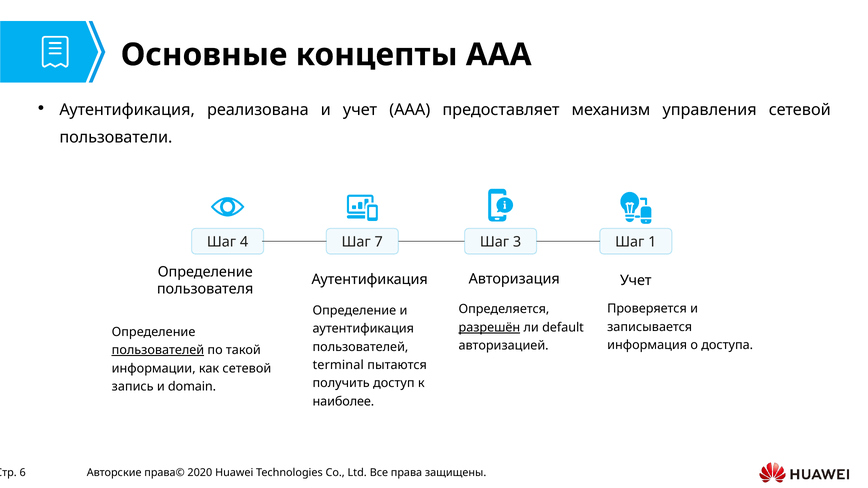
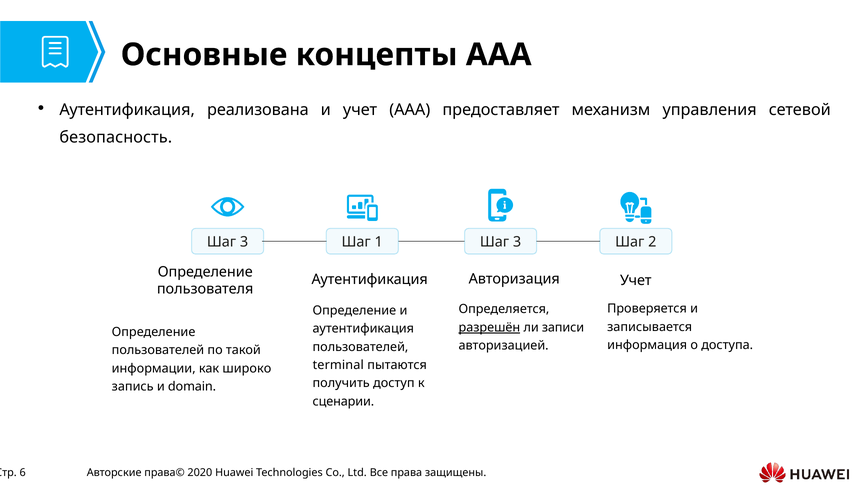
пользователи: пользователи -> безопасность (116, 137)
4: 4 -> 3 (244, 242)
7: 7 -> 1 (379, 242)
1: 1 -> 2 (652, 242)
default: default -> записи (563, 328)
пользователей underline: present -> none (158, 350)
как сетевой: сетевой -> широко (247, 369)
наиболее: наиболее -> сценарии (343, 402)
